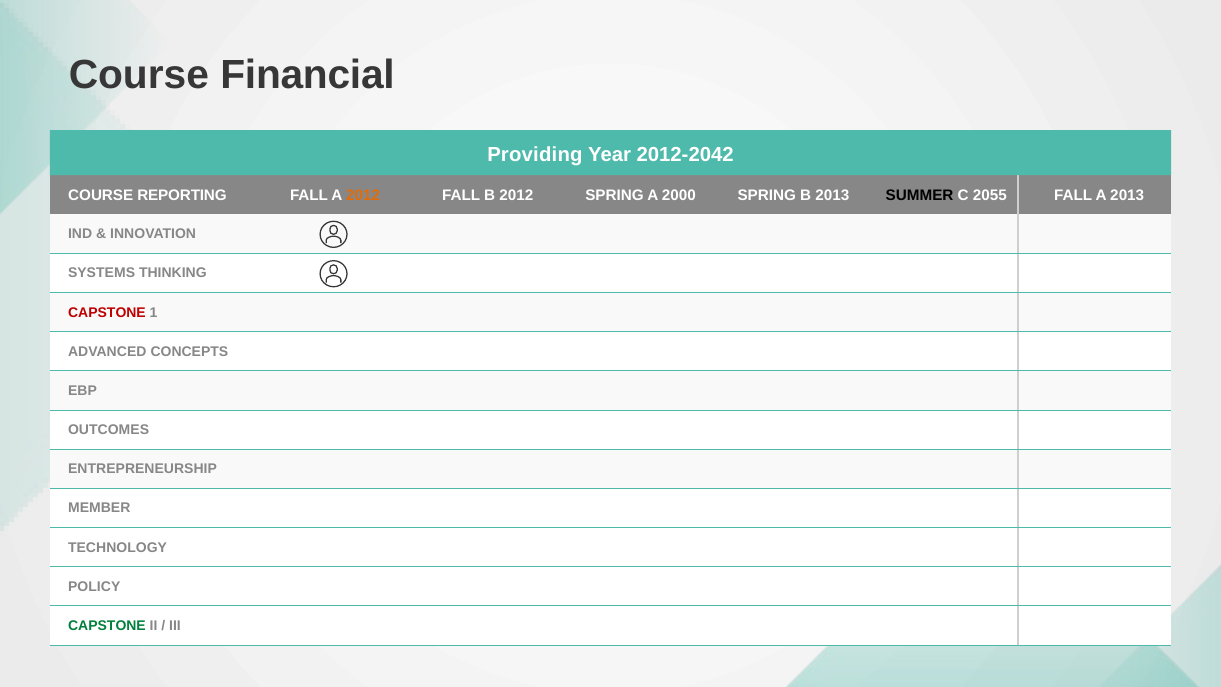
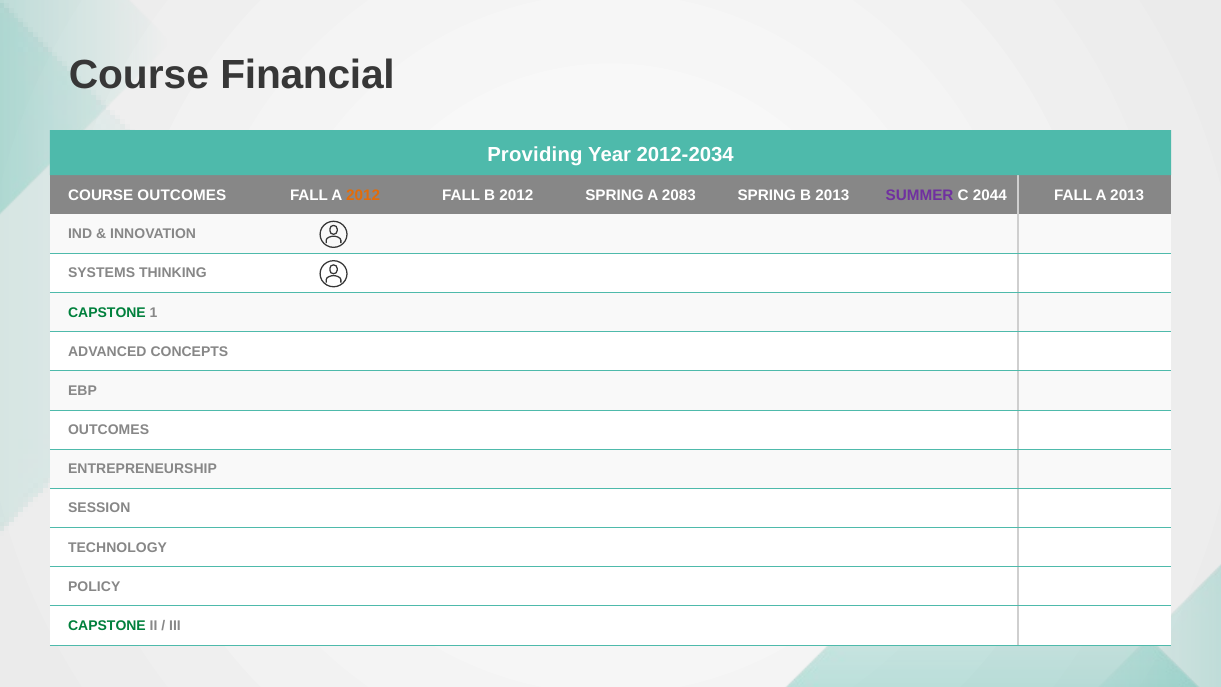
2012-2042: 2012-2042 -> 2012-2034 (685, 155)
COURSE REPORTING: REPORTING -> OUTCOMES (182, 195)
2000: 2000 -> 2083 (679, 195)
SUMMER colour: black -> purple (920, 195)
2055: 2055 -> 2044 (990, 195)
CAPSTONE colour: red -> green (107, 312)
MEMBER: MEMBER -> SESSION (99, 508)
